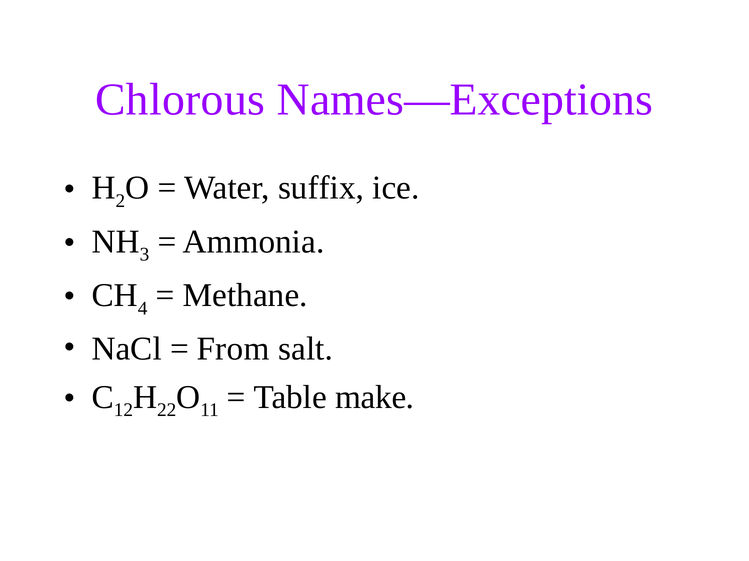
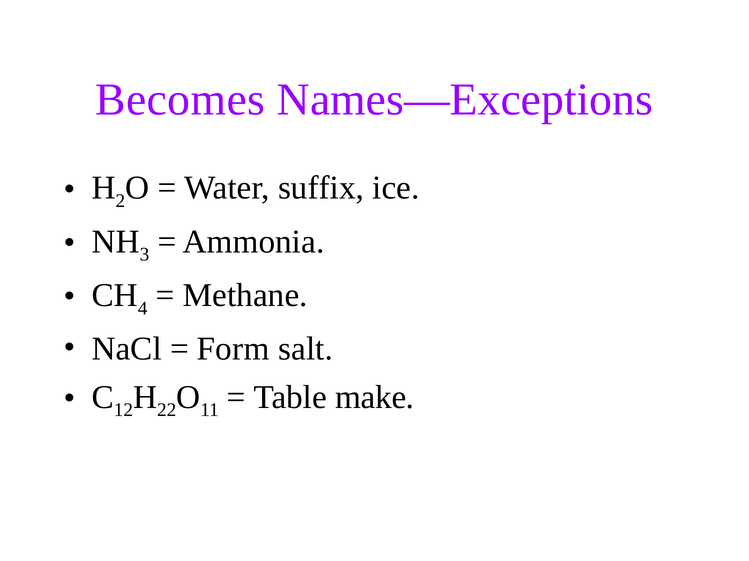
Chlorous: Chlorous -> Becomes (180, 100)
From: From -> Form (233, 349)
